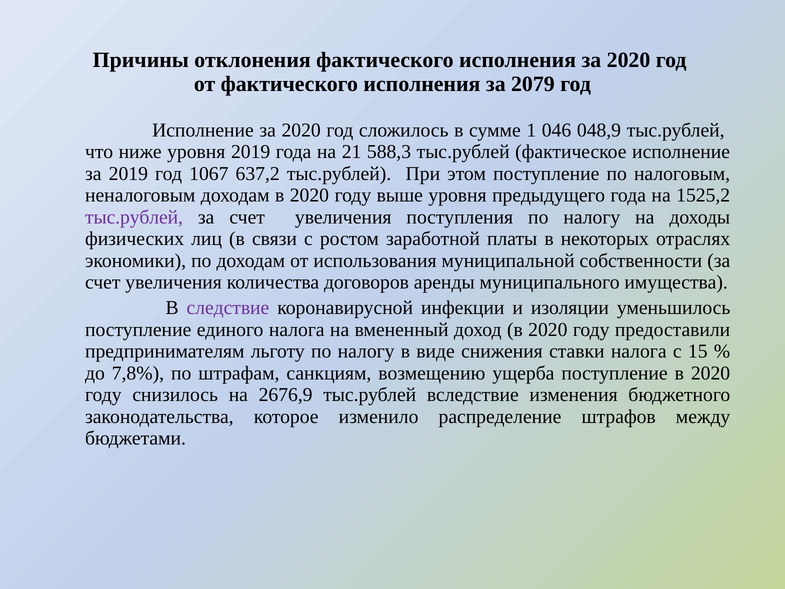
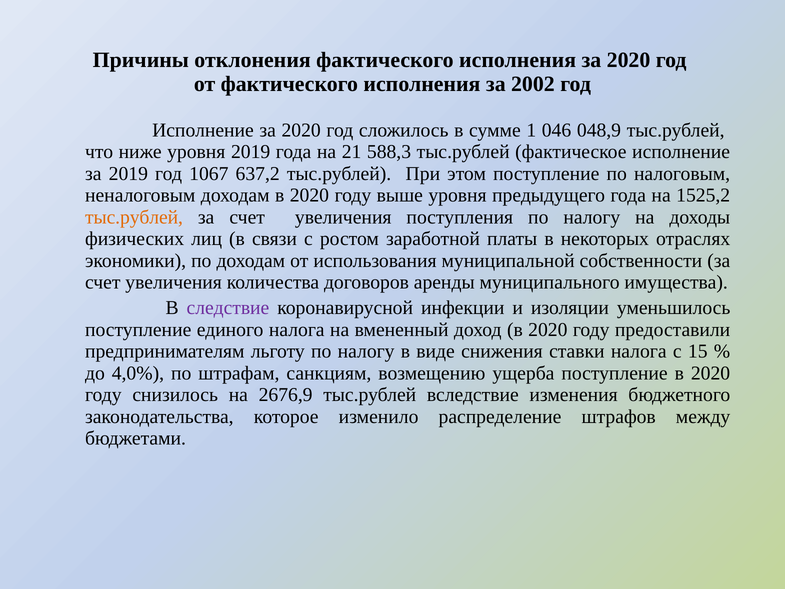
2079: 2079 -> 2002 (533, 84)
тыс.рублей colour: purple -> orange (134, 217)
7,8%: 7,8% -> 4,0% (138, 373)
